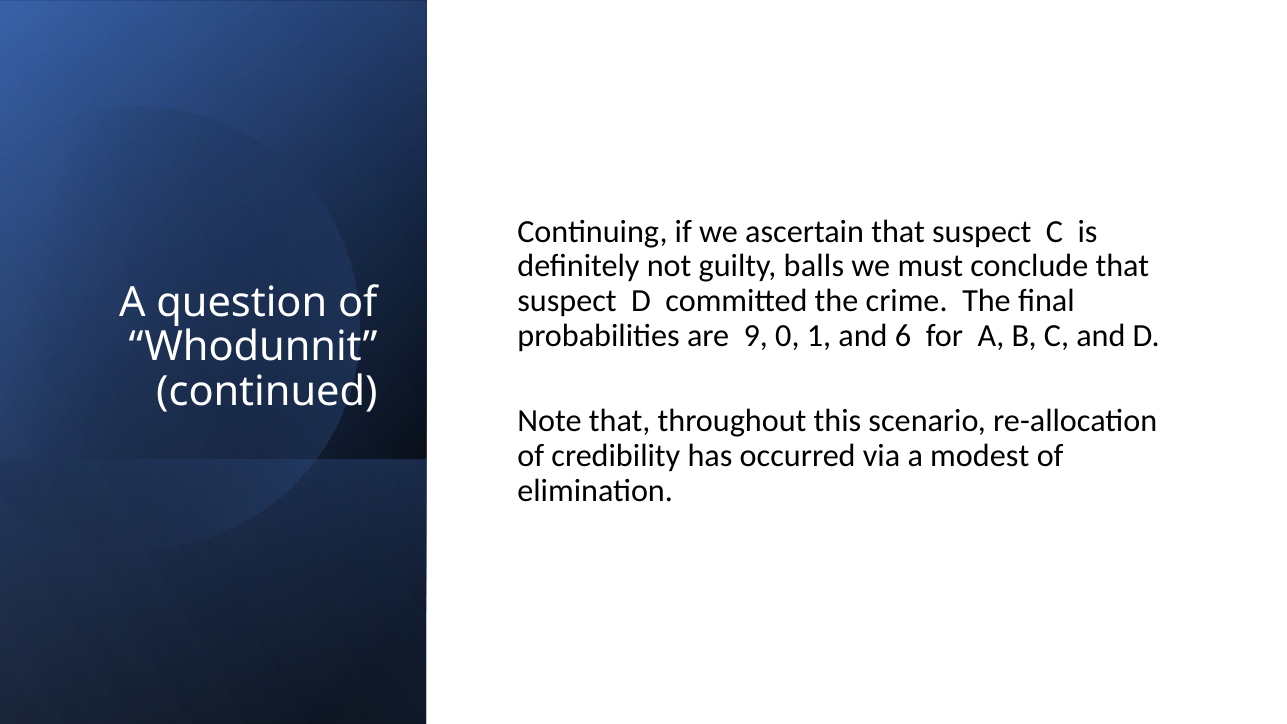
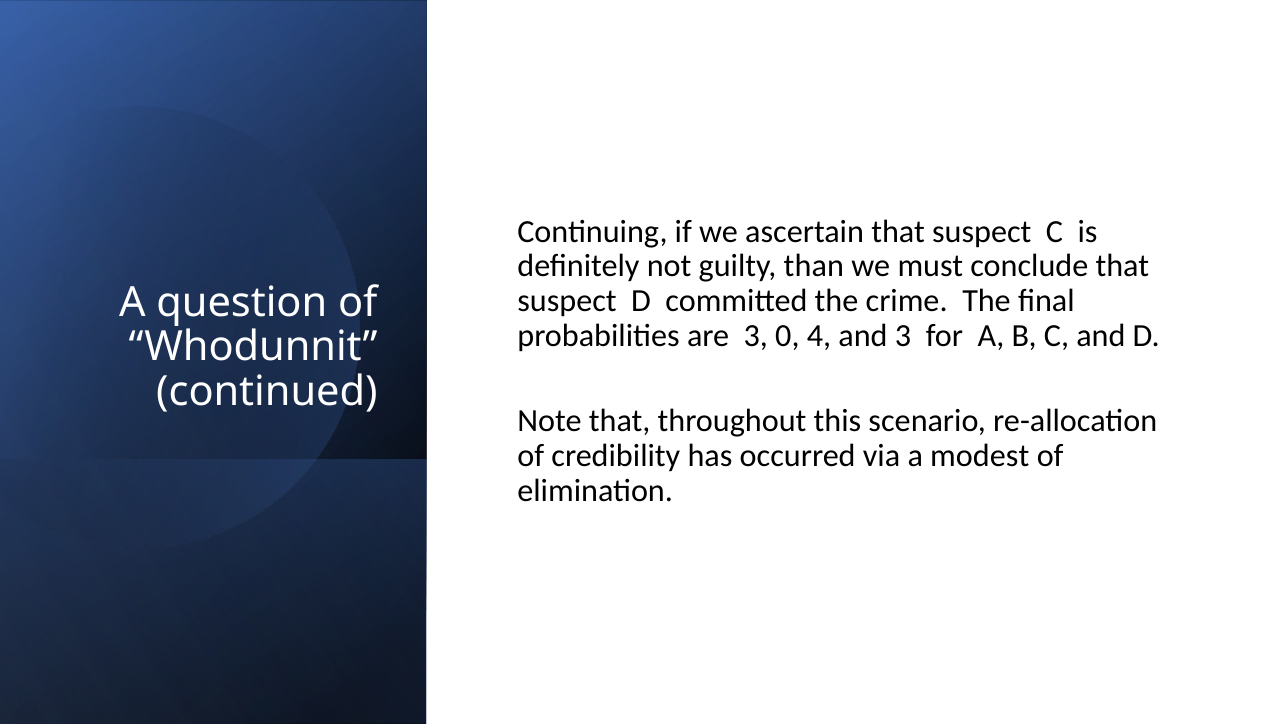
balls: balls -> than (814, 266)
are 9: 9 -> 3 (756, 336)
1: 1 -> 4 (819, 336)
and 6: 6 -> 3 (903, 336)
